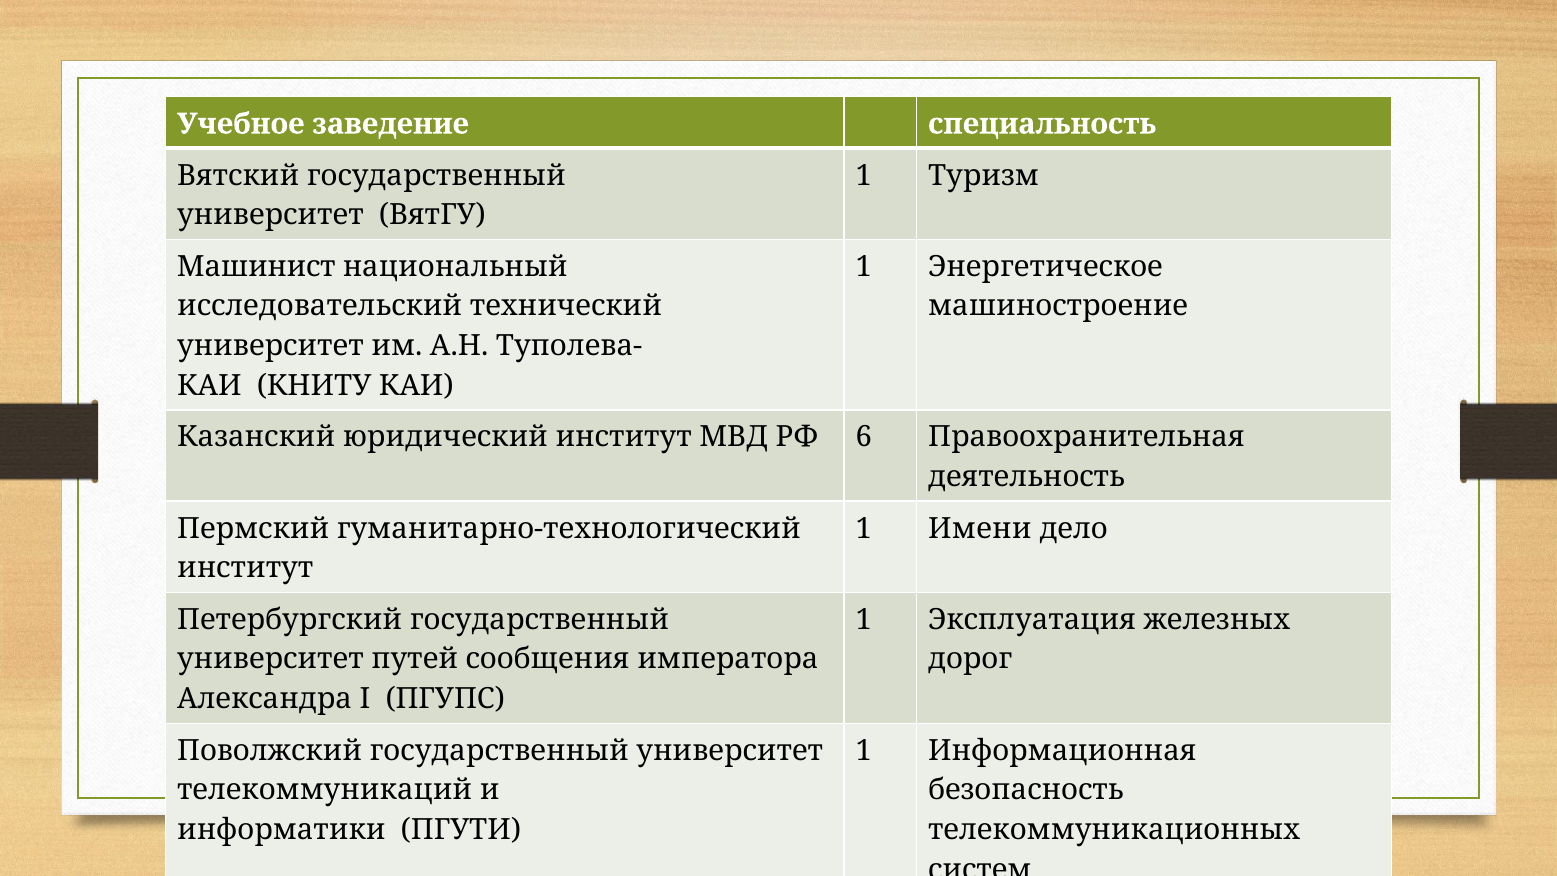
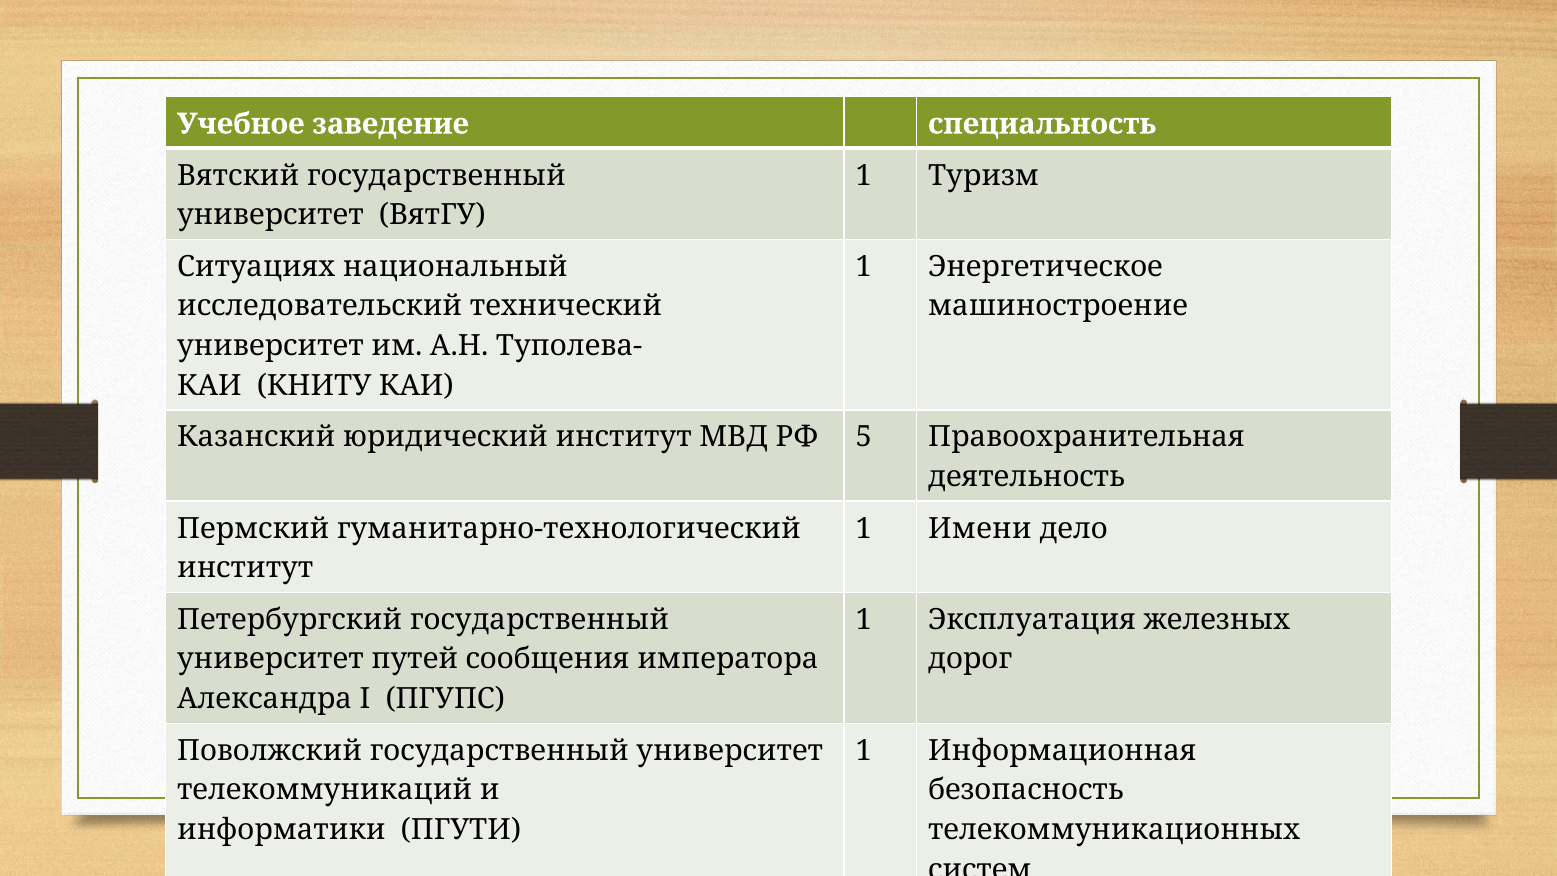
Машинист: Машинист -> Ситуациях (256, 267)
6: 6 -> 5 (864, 437)
